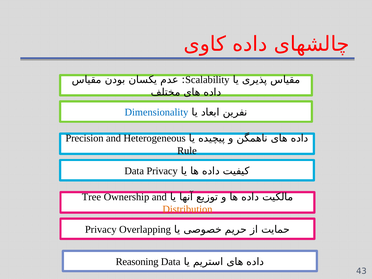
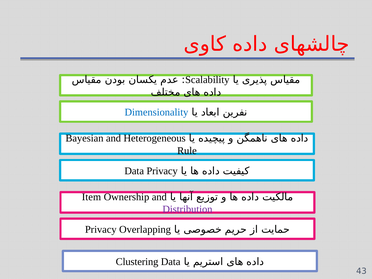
Precision: Precision -> Bayesian (84, 138)
Tree: Tree -> Item (91, 197)
Distribution colour: orange -> purple (187, 209)
Reasoning: Reasoning -> Clustering (137, 262)
